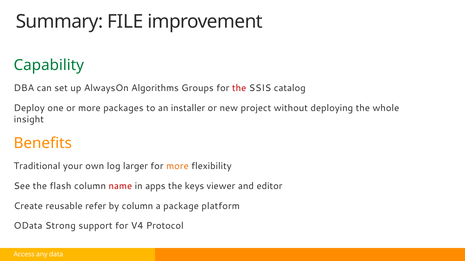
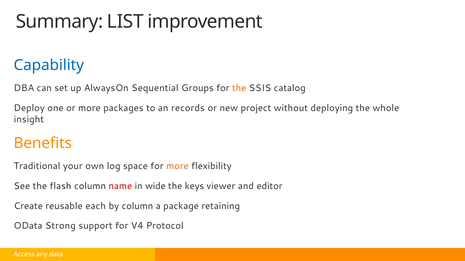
FILE: FILE -> LIST (125, 22)
Capability colour: green -> blue (49, 65)
Algorithms: Algorithms -> Sequential (155, 88)
the colour: red -> orange (239, 88)
installer: installer -> records (188, 108)
larger: larger -> space (135, 166)
apps: apps -> wide (155, 186)
refer: refer -> each (96, 206)
platform: platform -> retaining (221, 206)
